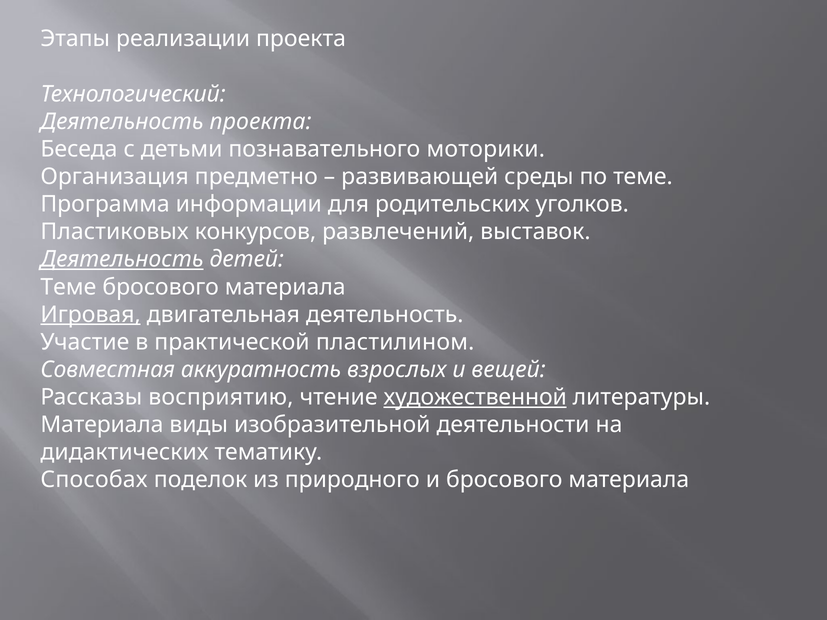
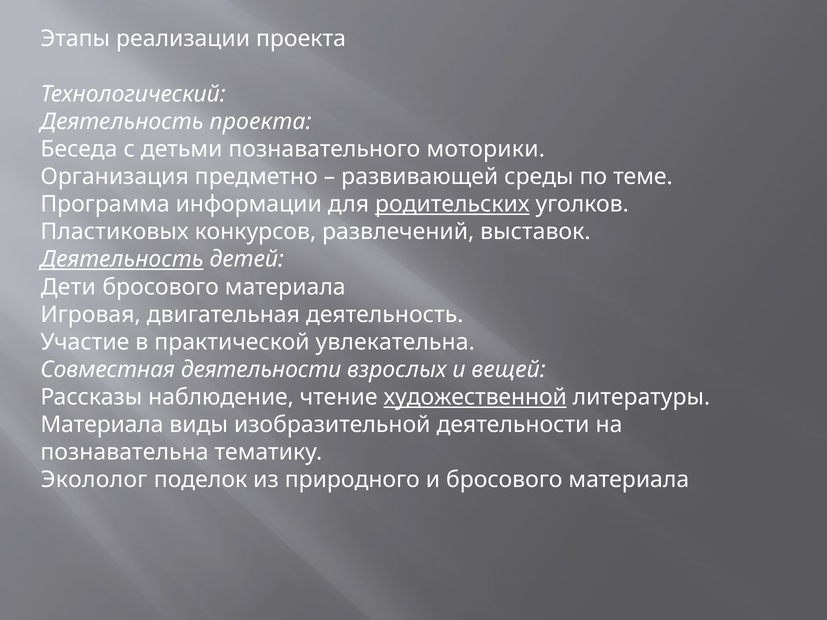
родительских underline: none -> present (452, 204)
Теме: Теме -> Дети (68, 287)
Игровая underline: present -> none (91, 315)
пластилином: пластилином -> увлекательна (395, 342)
Совместная аккуратность: аккуратность -> деятельности (261, 370)
восприятию: восприятию -> наблюдение (221, 397)
дидактических: дидактических -> познавательна (124, 453)
Способах: Способах -> Экололог (94, 480)
